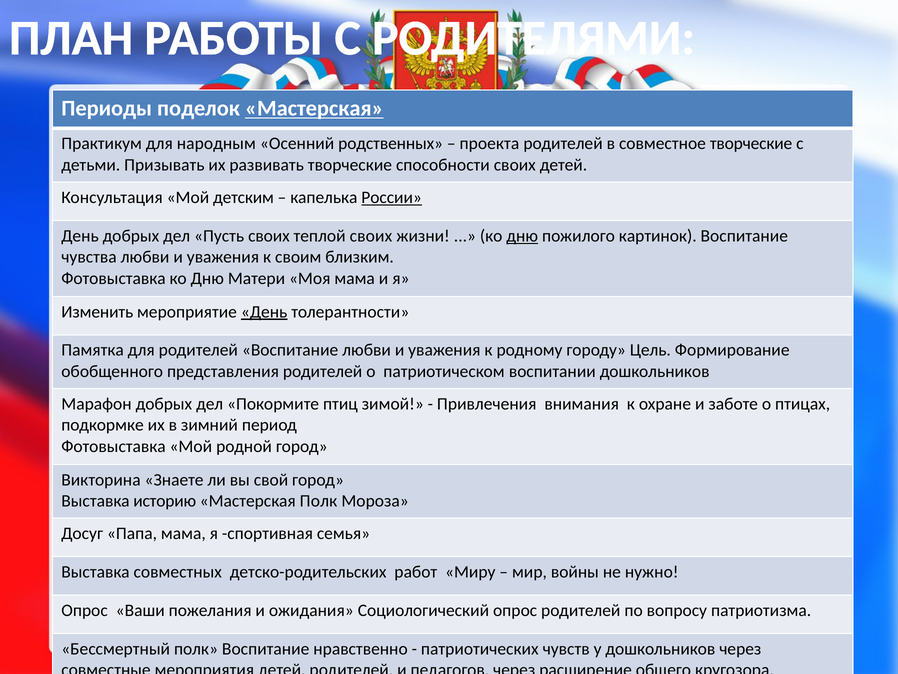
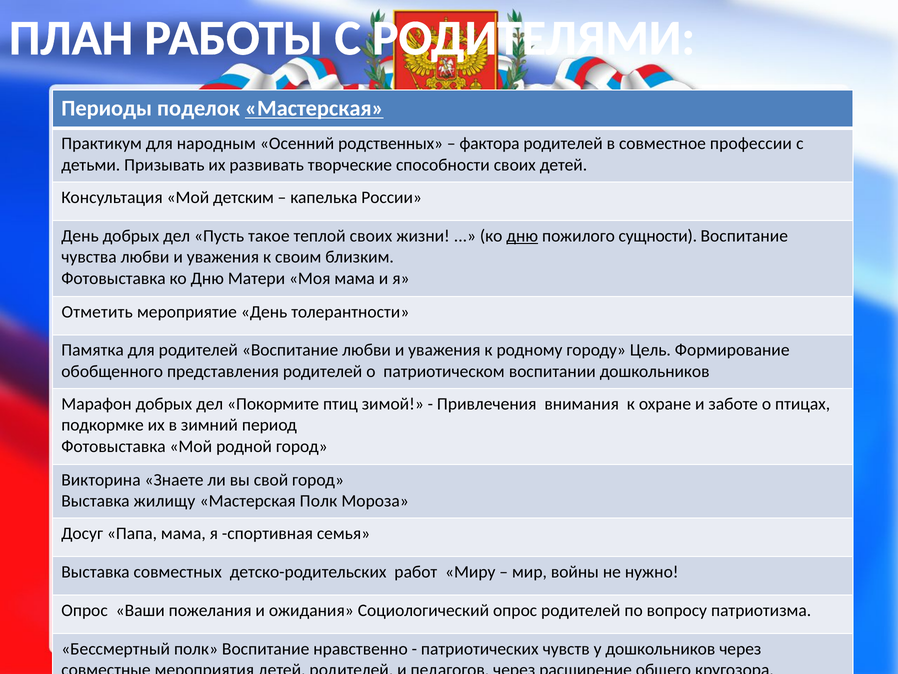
проекта: проекта -> фактора (490, 144)
совместное творческие: творческие -> профессии (751, 144)
России underline: present -> none (392, 197)
Пусть своих: своих -> такое (269, 236)
картинок: картинок -> сущности (658, 236)
Изменить: Изменить -> Отметить (97, 312)
День underline: present -> none (264, 312)
историю: историю -> жилищу (165, 501)
